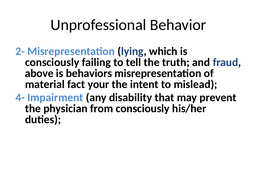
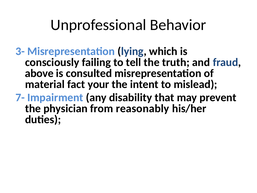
2-: 2- -> 3- (20, 51)
behaviors: behaviors -> consulted (89, 73)
4-: 4- -> 7- (20, 97)
from consciously: consciously -> reasonably (143, 108)
